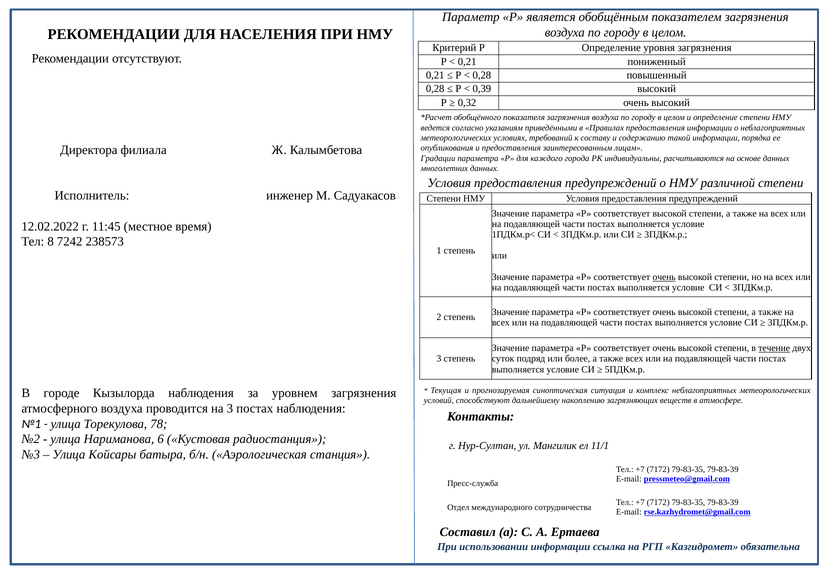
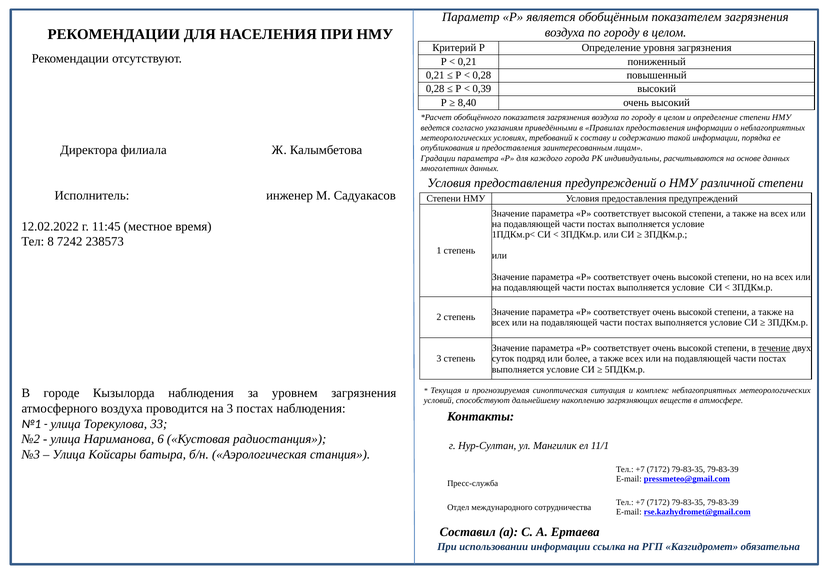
0,32: 0,32 -> 8,40 (467, 103)
очень underline: present -> none (664, 277)
78: 78 -> 33 (159, 424)
